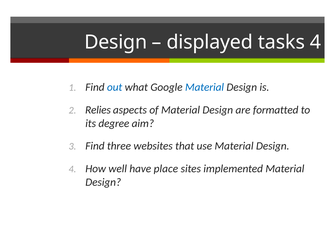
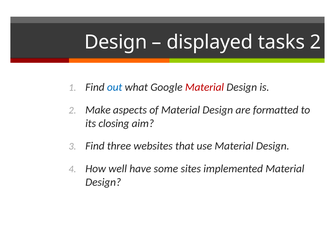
tasks 4: 4 -> 2 (316, 42)
Material colour: blue -> red (205, 87)
Relies: Relies -> Make (98, 110)
degree: degree -> closing (114, 123)
place: place -> some (166, 169)
